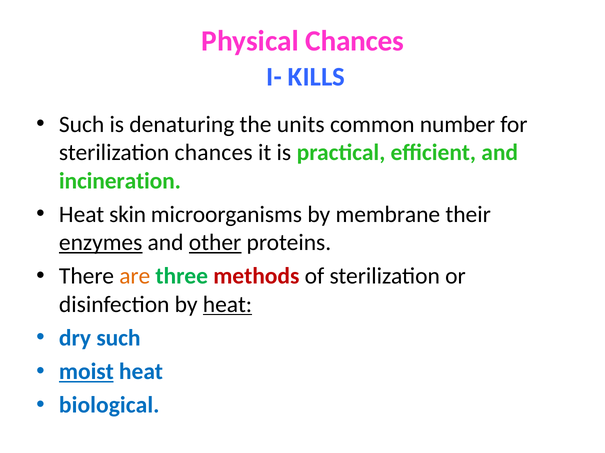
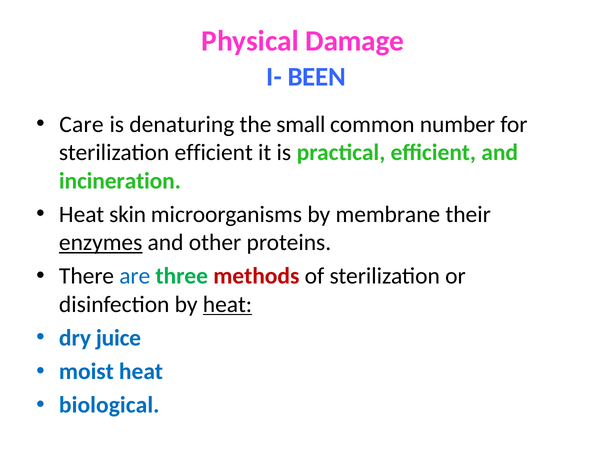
Physical Chances: Chances -> Damage (355, 41)
KILLS: KILLS -> BEEN (317, 77)
Such: Such -> Care (81, 125)
units: units -> small (301, 125)
sterilization chances: chances -> efficient (214, 153)
other underline: present -> none (215, 243)
are colour: orange -> blue (135, 277)
dry such: such -> juice (119, 339)
moist underline: present -> none (86, 372)
